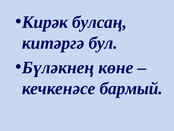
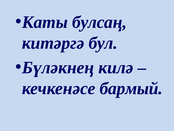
Кирәк: Кирәк -> Каты (45, 22)
көне: көне -> килә (116, 67)
